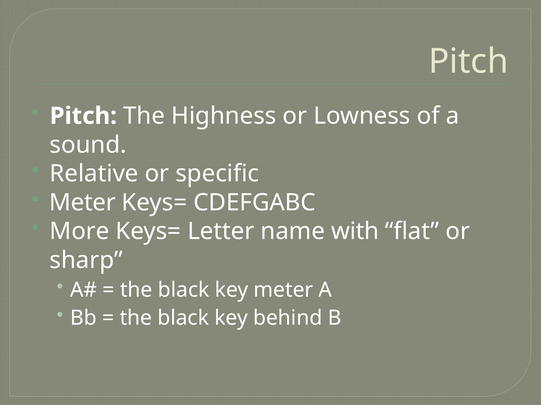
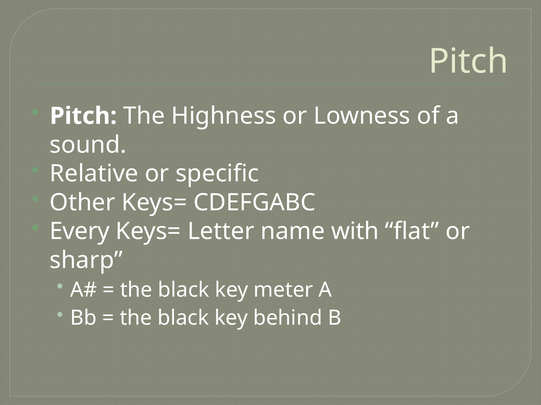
Meter: Meter -> Other (82, 203)
More: More -> Every (80, 232)
